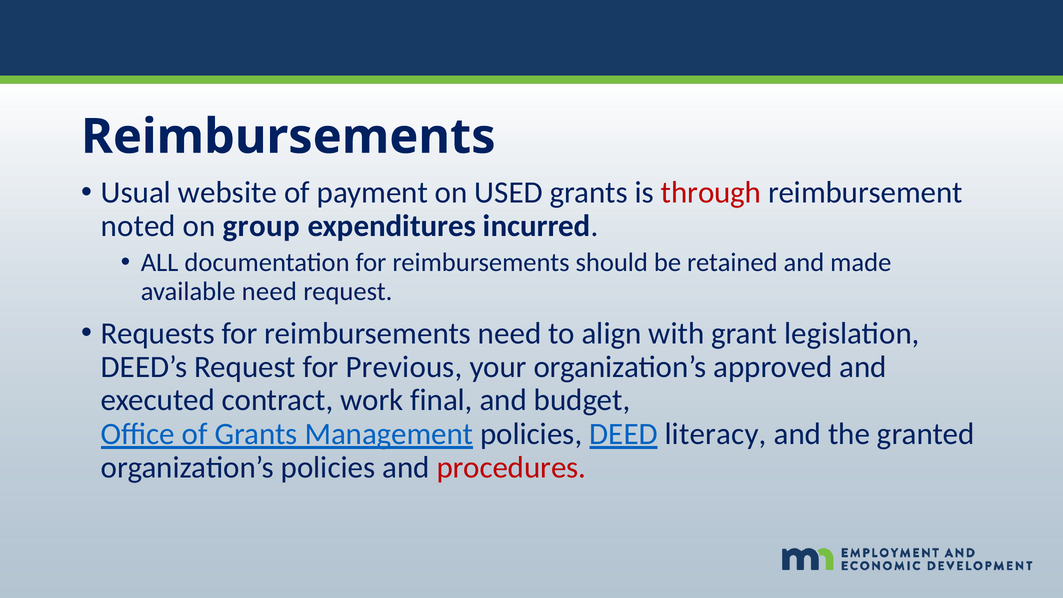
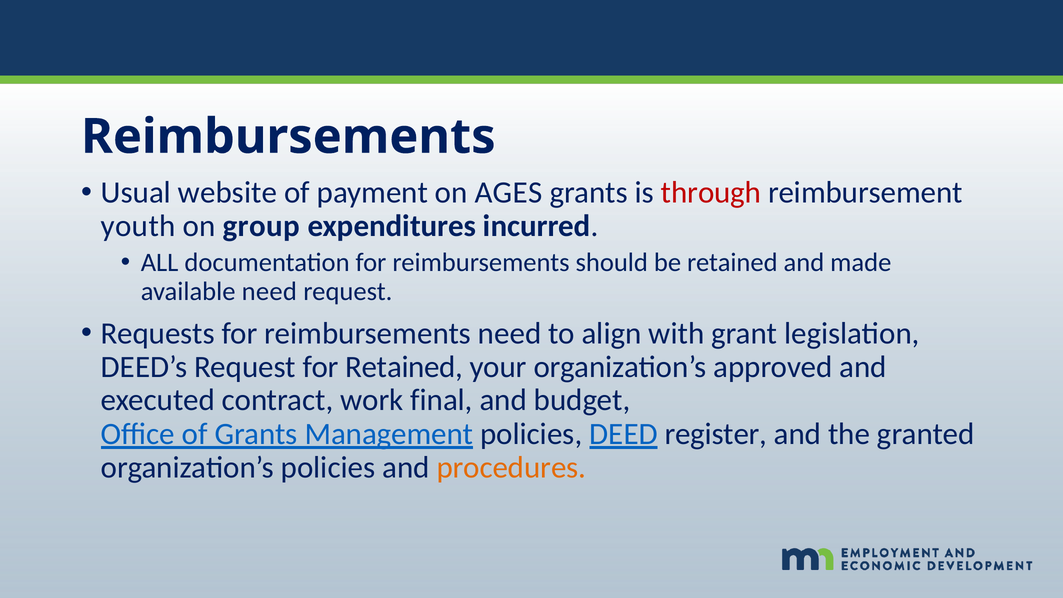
USED: USED -> AGES (508, 192)
noted: noted -> youth (138, 226)
for Previous: Previous -> Retained (404, 367)
literacy: literacy -> register (716, 434)
procedures colour: red -> orange (511, 468)
